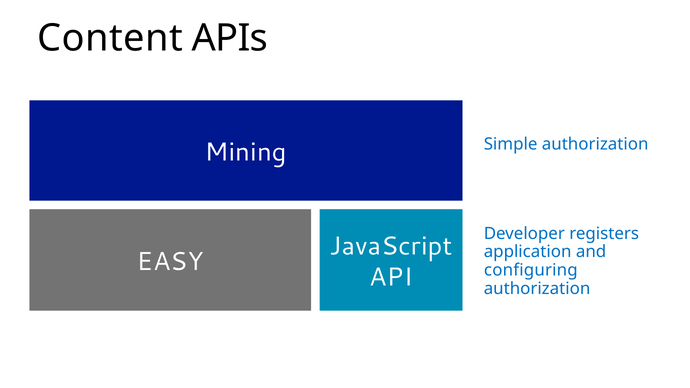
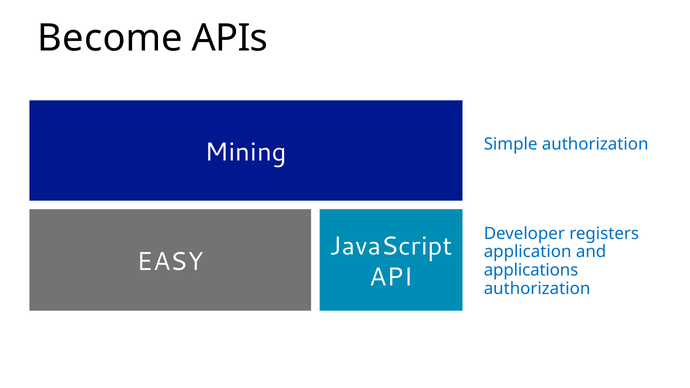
Content: Content -> Become (110, 38)
configuring: configuring -> applications (531, 270)
